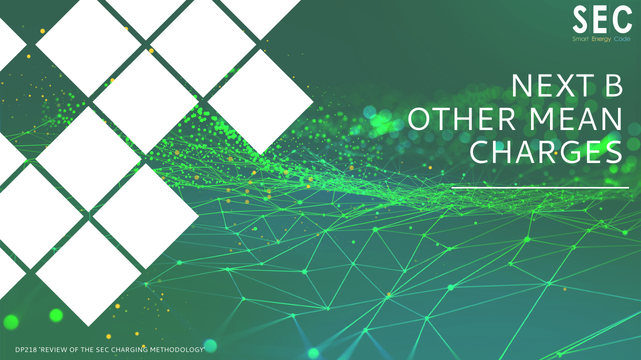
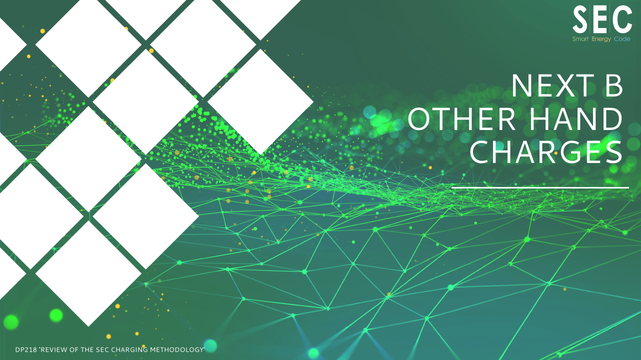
MEAN: MEAN -> HAND (575, 120)
